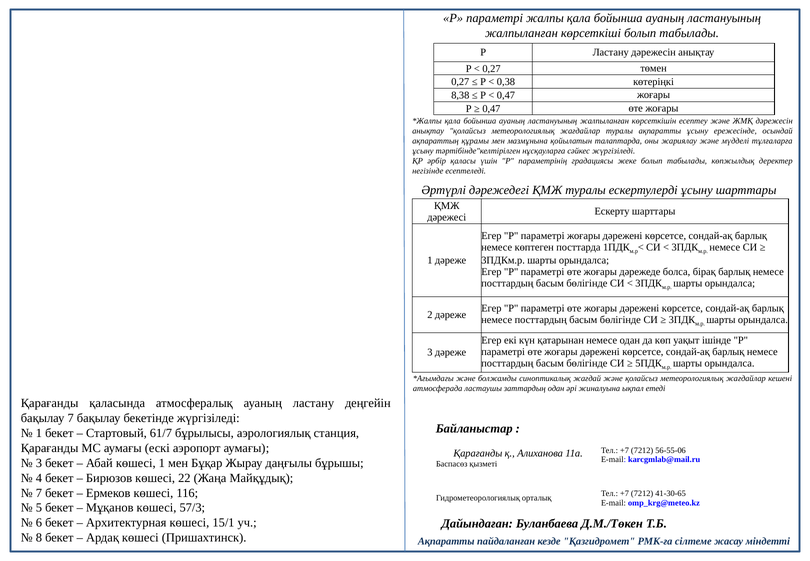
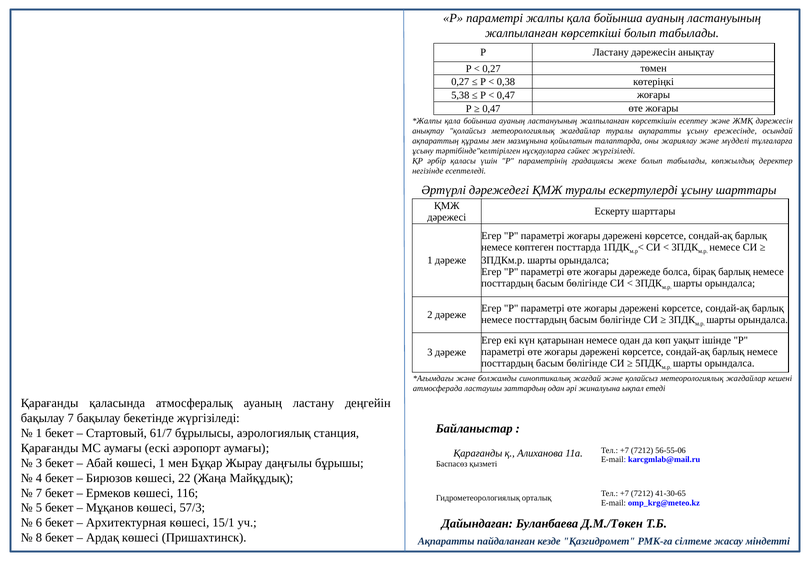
8,38: 8,38 -> 5,38 (460, 95)
